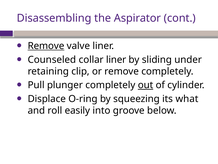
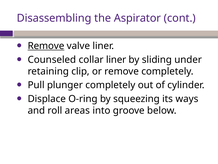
out underline: present -> none (146, 85)
what: what -> ways (187, 99)
easily: easily -> areas (77, 110)
